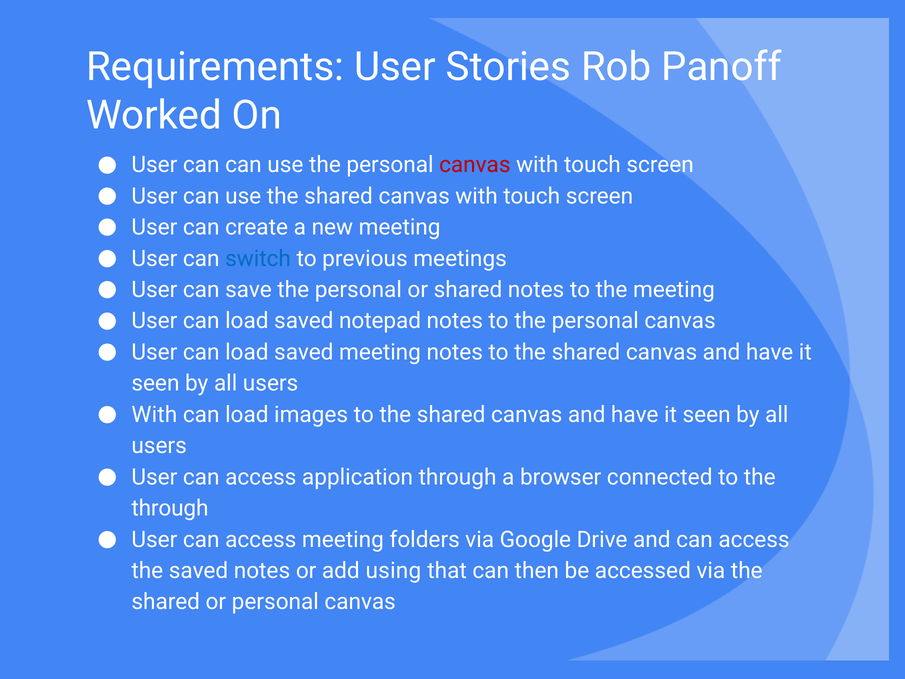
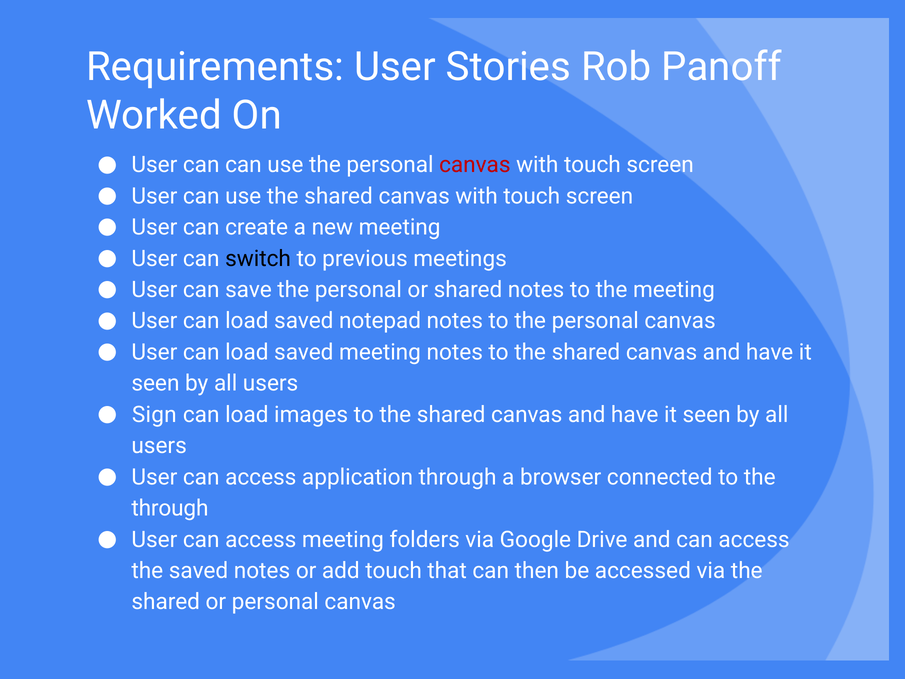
switch colour: blue -> black (258, 258)
With: With -> Sign (154, 415)
add using: using -> touch (394, 571)
